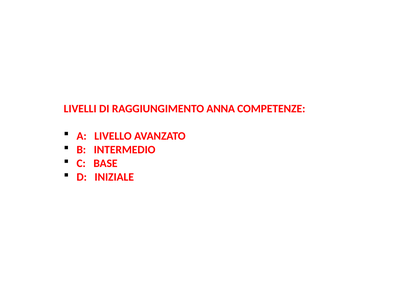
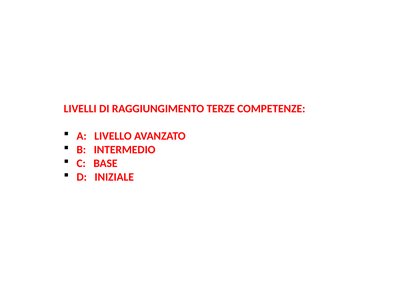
ANNA: ANNA -> TERZE (221, 109)
